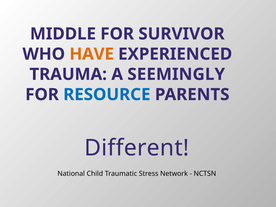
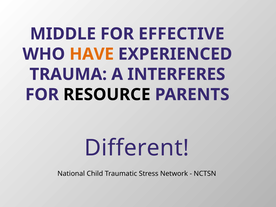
SURVIVOR: SURVIVOR -> EFFECTIVE (181, 34)
SEEMINGLY: SEEMINGLY -> INTERFERES (176, 74)
RESOURCE colour: blue -> black (107, 95)
